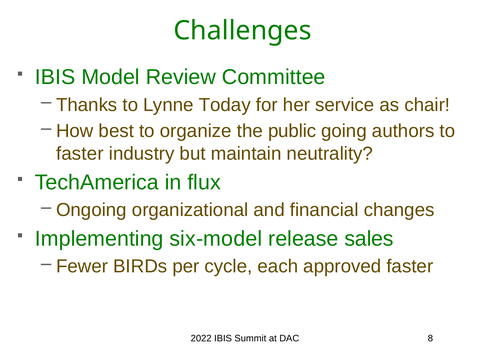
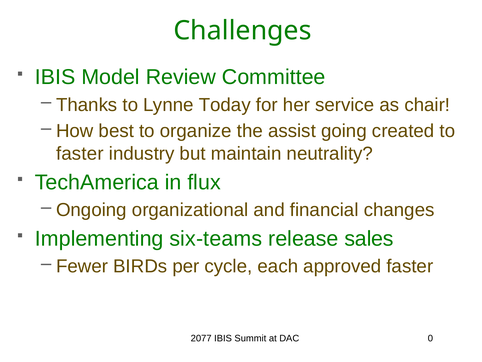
public: public -> assist (292, 131)
authors: authors -> created (403, 131)
six-model: six-model -> six-teams (216, 238)
2022: 2022 -> 2077 (201, 338)
8: 8 -> 0 (430, 338)
